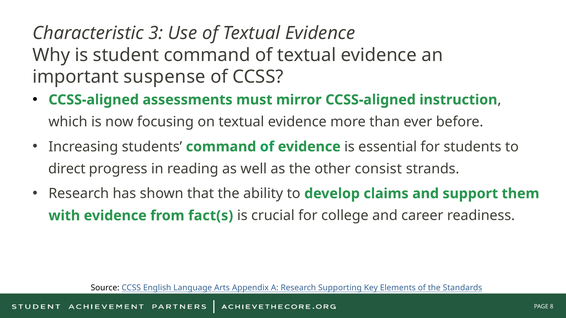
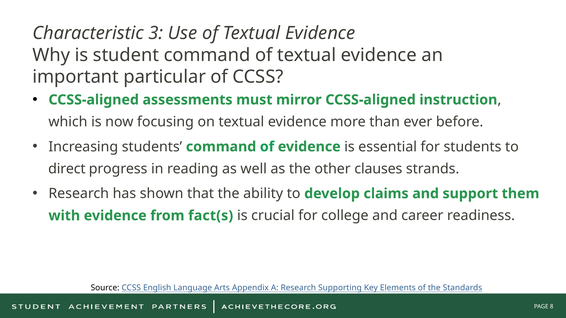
suspense: suspense -> particular (165, 77)
consist: consist -> clauses (378, 169)
